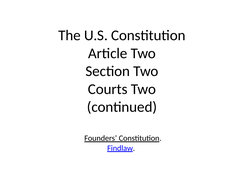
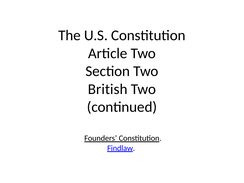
Courts: Courts -> British (108, 89)
